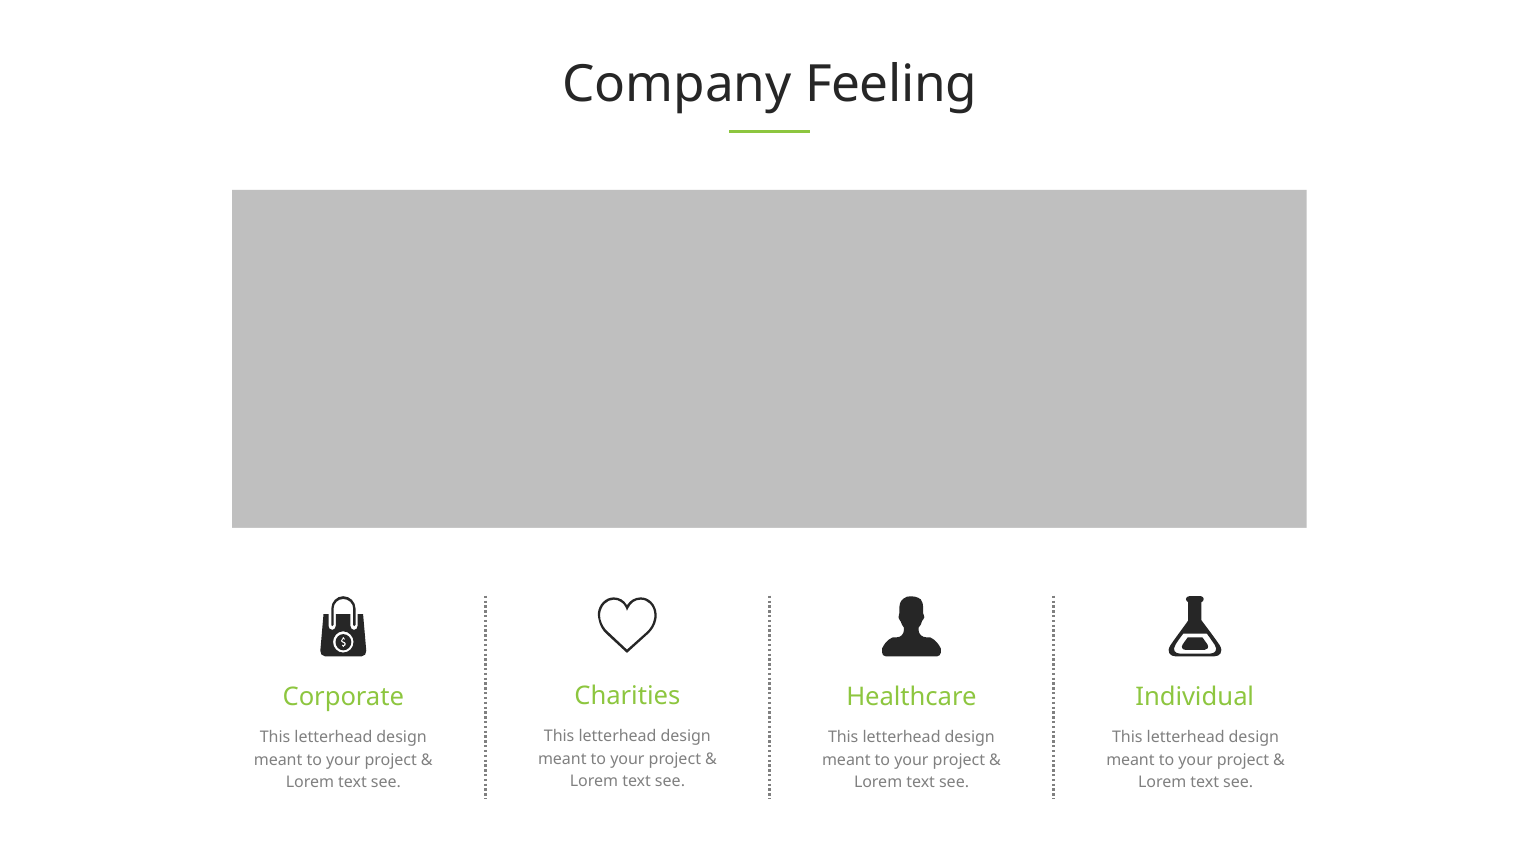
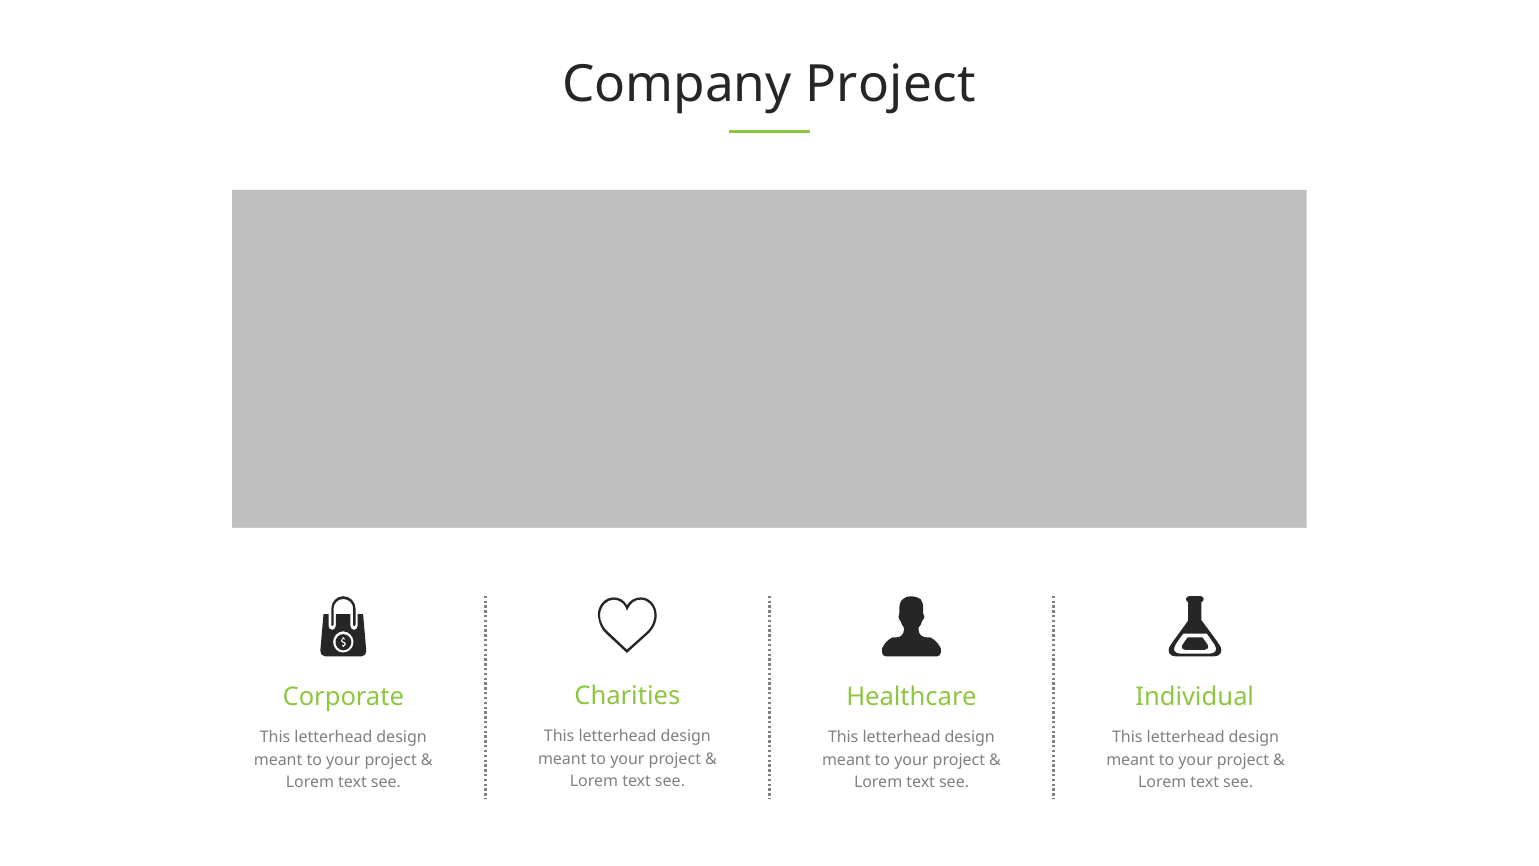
Company Feeling: Feeling -> Project (891, 84)
